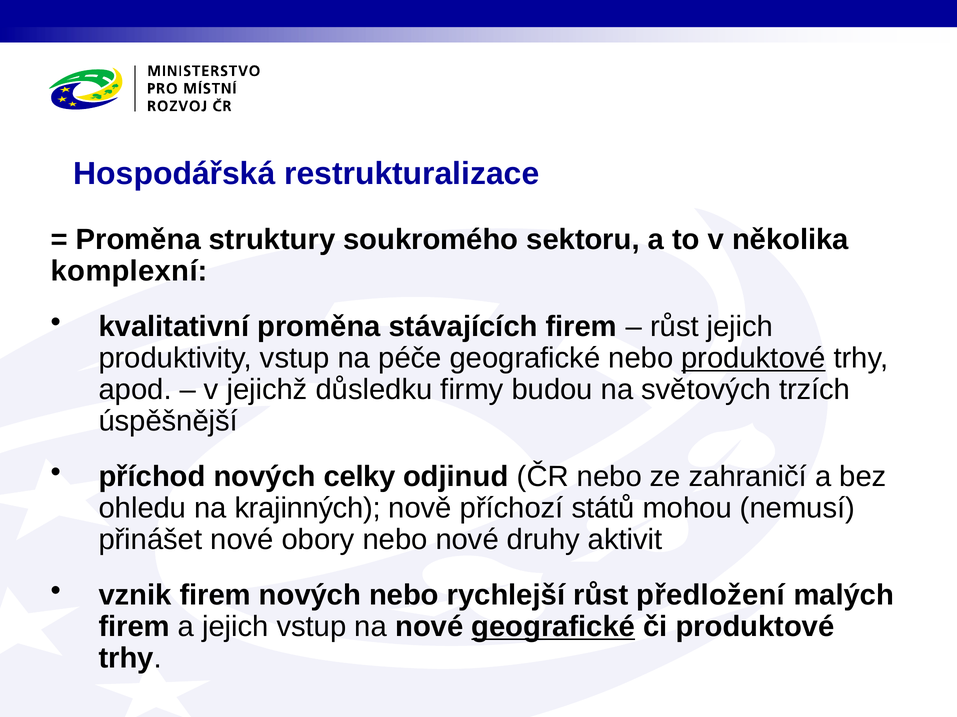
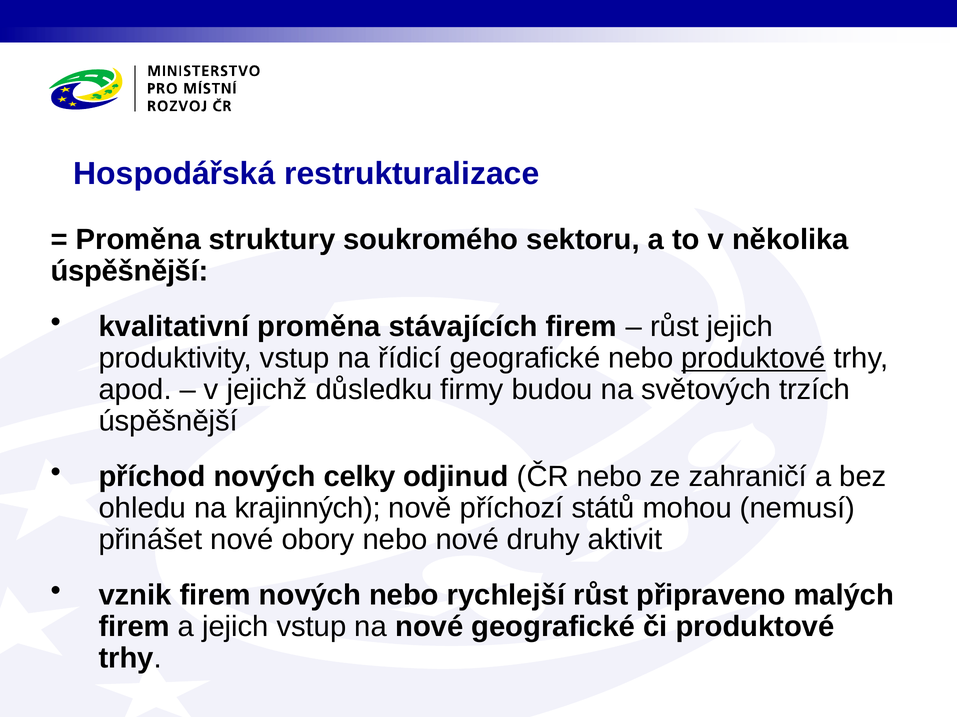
komplexní: komplexní -> úspěšnější (130, 272)
péče: péče -> řídicí (410, 359)
předložení: předložení -> připraveno (711, 596)
geografické underline: present -> none (553, 627)
